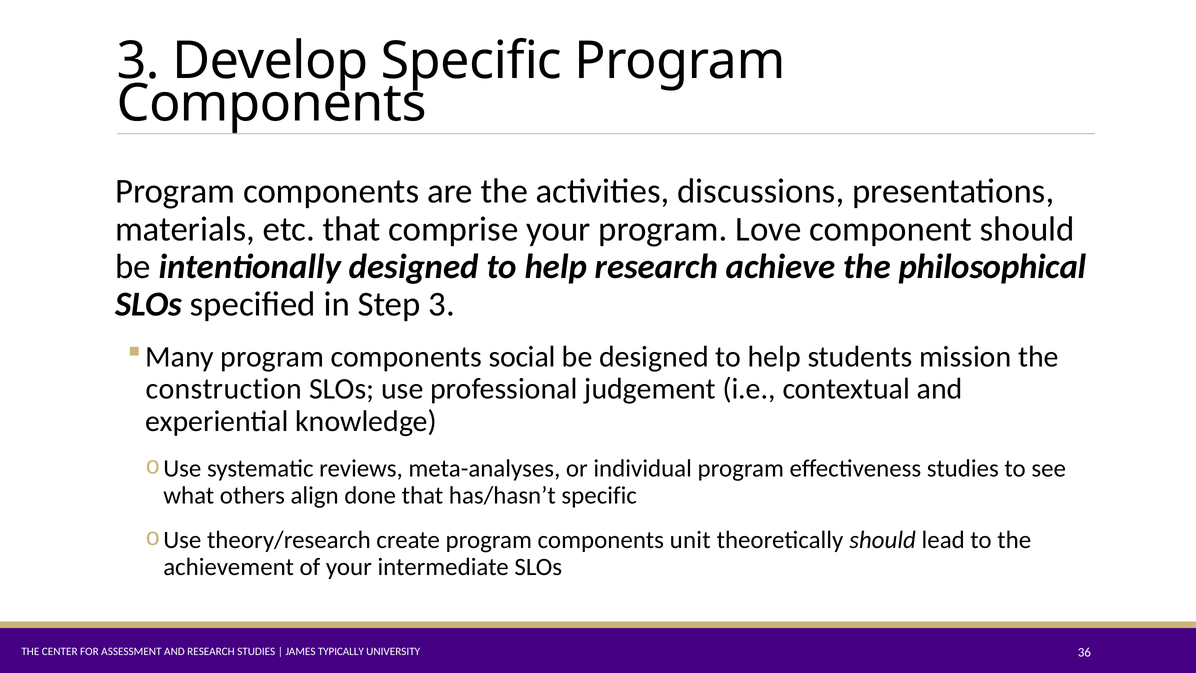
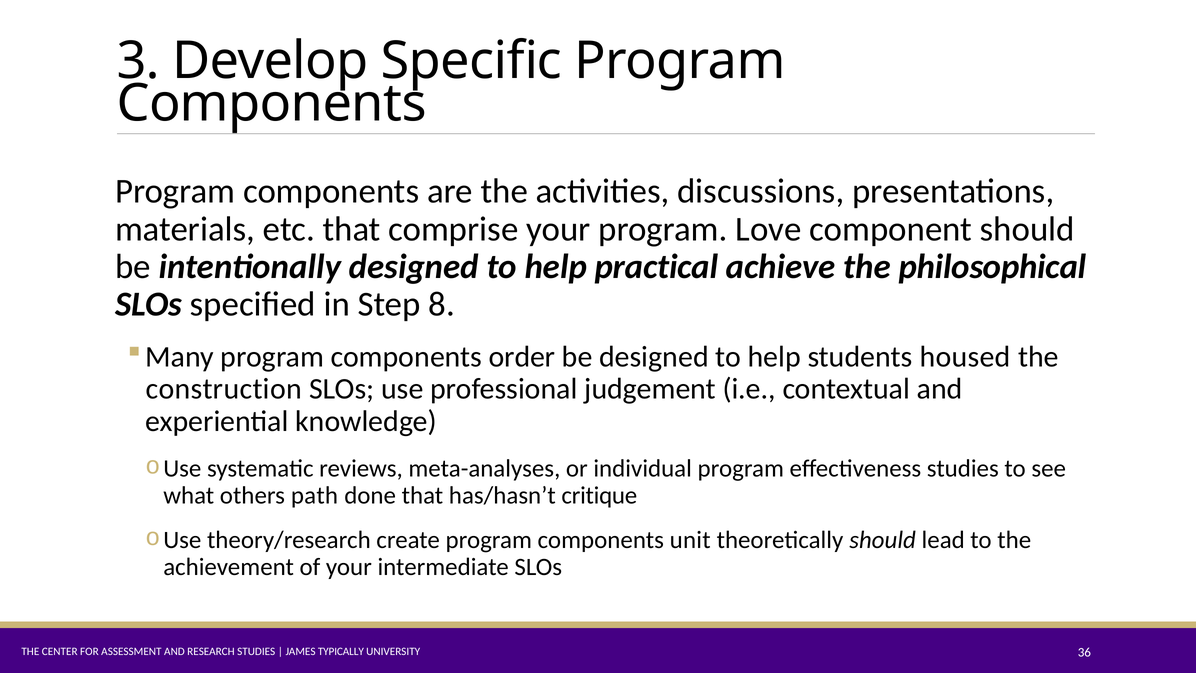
help research: research -> practical (656, 267)
Step 3: 3 -> 8 (442, 304)
social: social -> order (522, 357)
mission: mission -> housed (965, 357)
align: align -> path (314, 495)
has/hasn’t specific: specific -> critique (599, 495)
